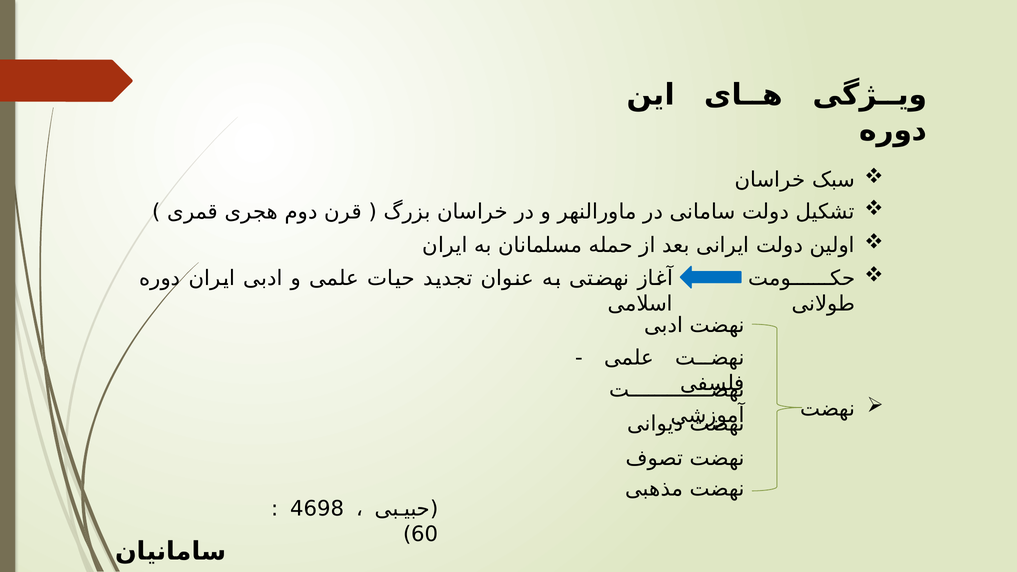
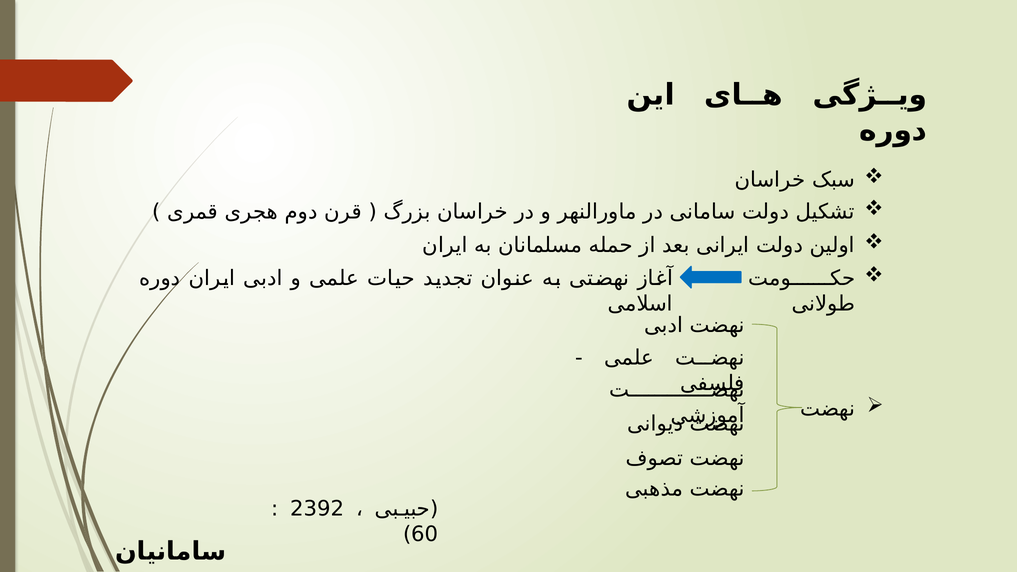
4698: 4698 -> 2392 (317, 509)
